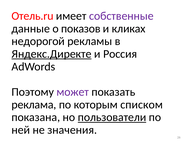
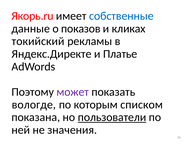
Отель.ru: Отель.ru -> Якорь.ru (32, 16)
собственные colour: purple -> blue (121, 16)
недорогой: недорогой -> токийский (38, 41)
Яндекс.Директе underline: present -> none (51, 54)
Россия: Россия -> Платье (120, 54)
реклама: реклама -> вологде (34, 105)
